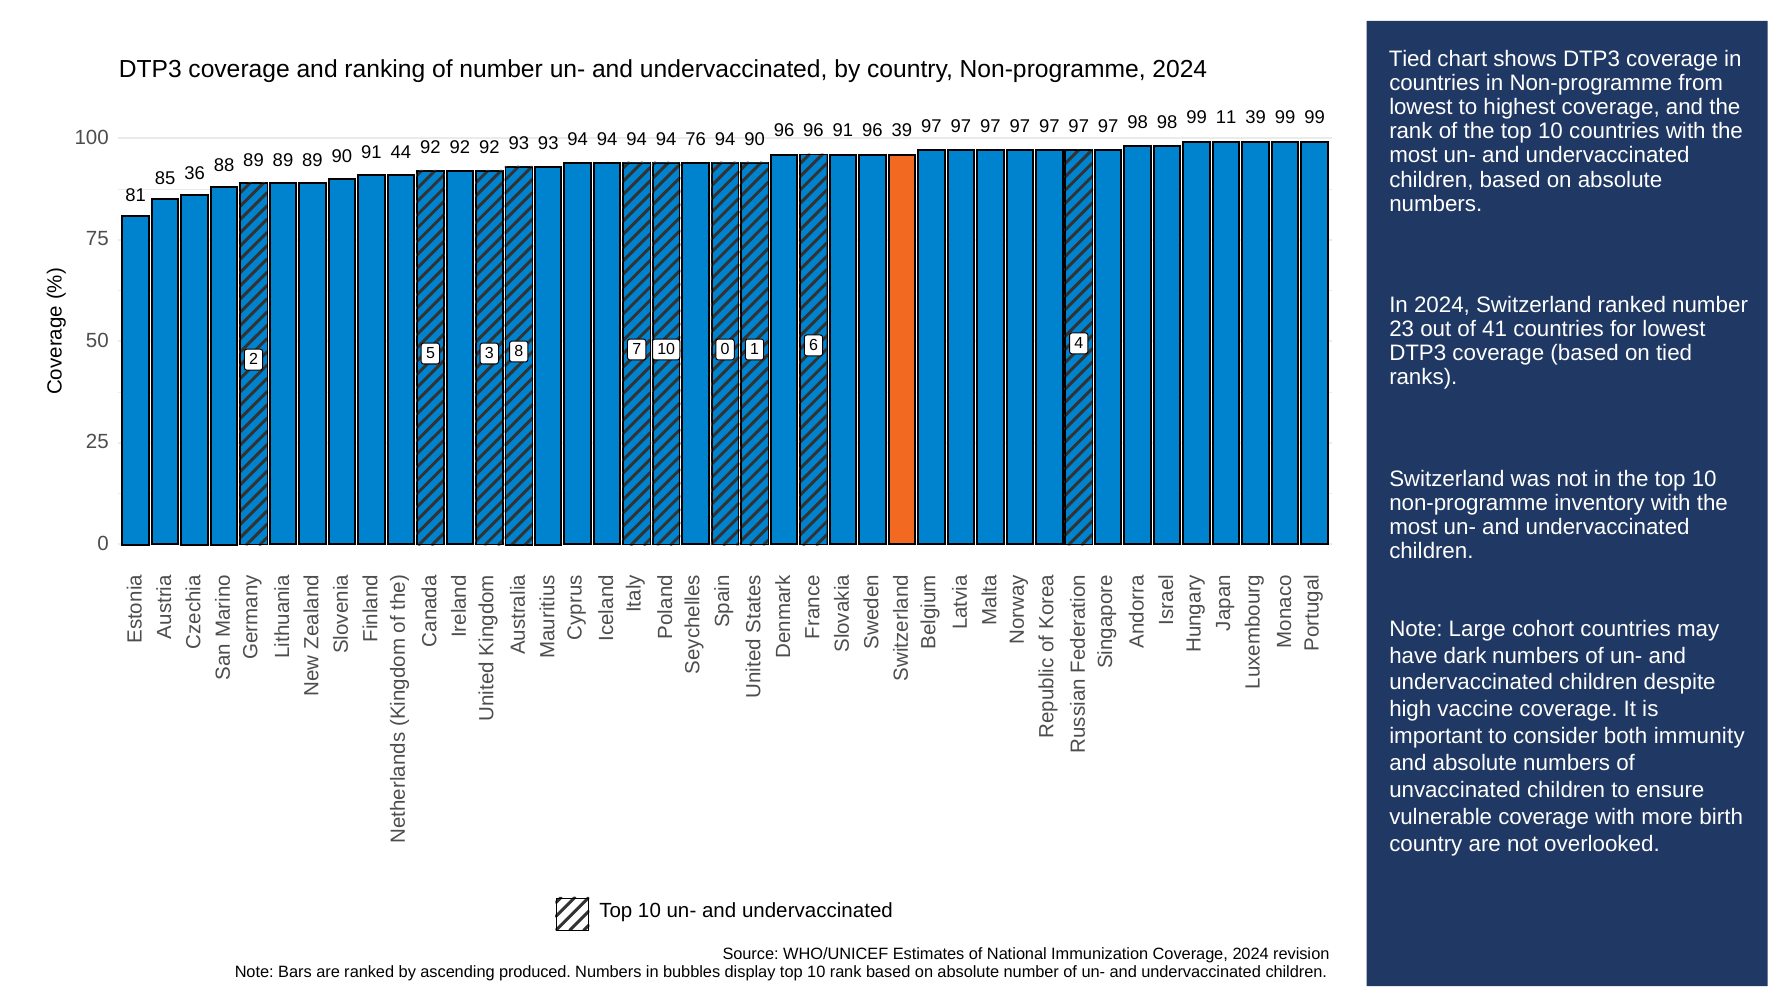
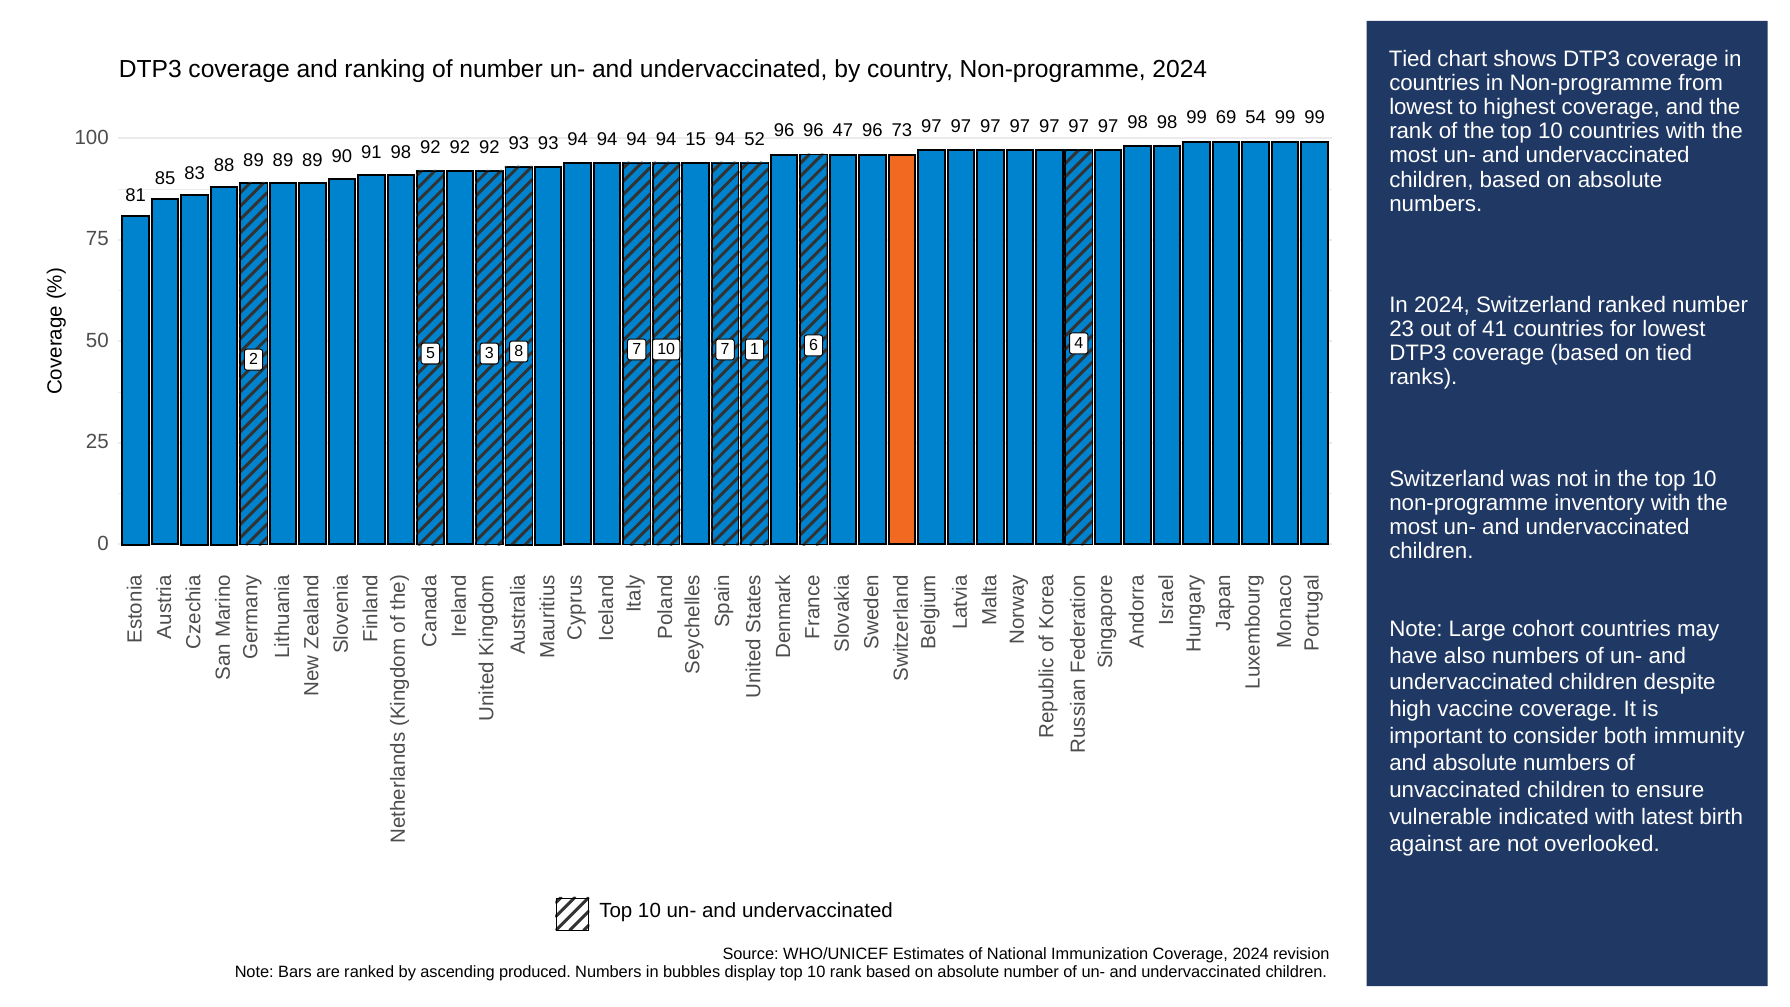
99 39: 39 -> 54 (1256, 118)
11: 11 -> 69 (1226, 118)
96 91: 91 -> 47 (843, 130)
76: 76 -> 15 (696, 139)
96 39: 39 -> 73 (902, 130)
93 90: 90 -> 52 (755, 139)
90 44: 44 -> 98 (401, 152)
36: 36 -> 83 (195, 174)
7 0: 0 -> 7 (725, 349)
dark: dark -> also (1465, 656)
vulnerable coverage: coverage -> indicated (1544, 817)
more: more -> latest (1667, 817)
country: country -> against (1426, 844)
